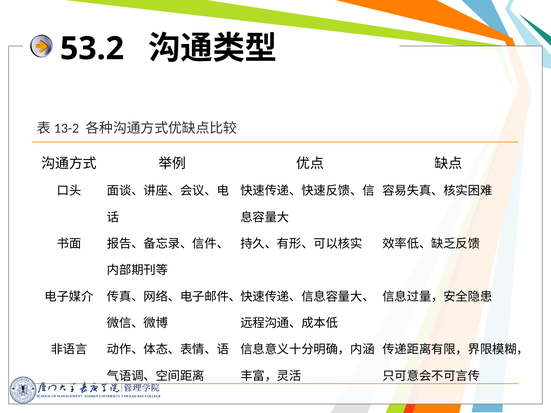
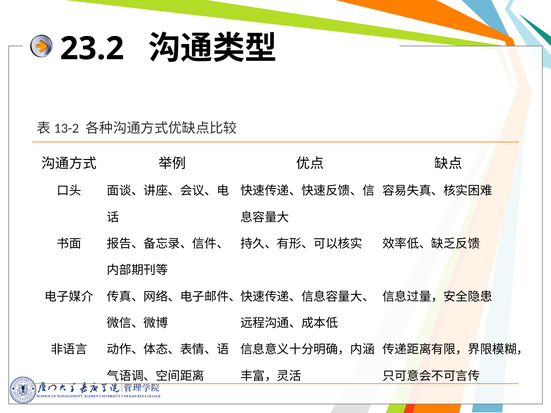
53.2: 53.2 -> 23.2 (92, 49)
